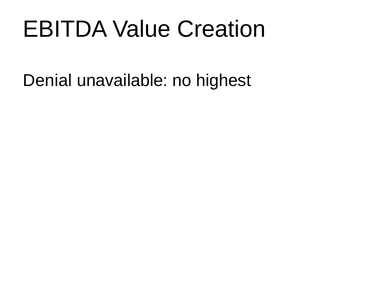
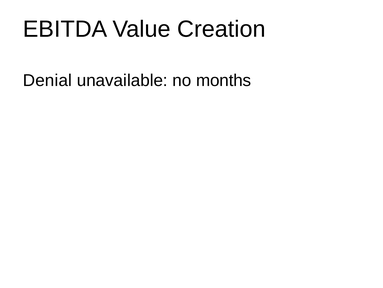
highest: highest -> months (224, 80)
